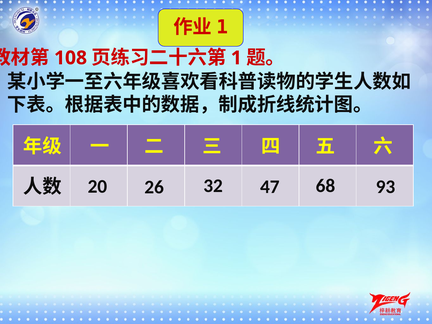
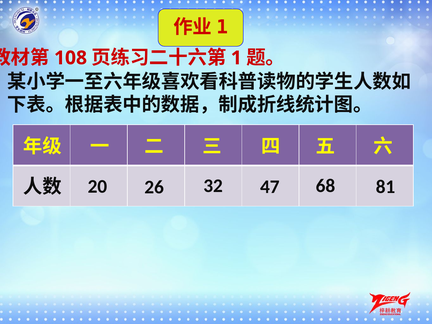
93: 93 -> 81 (385, 187)
